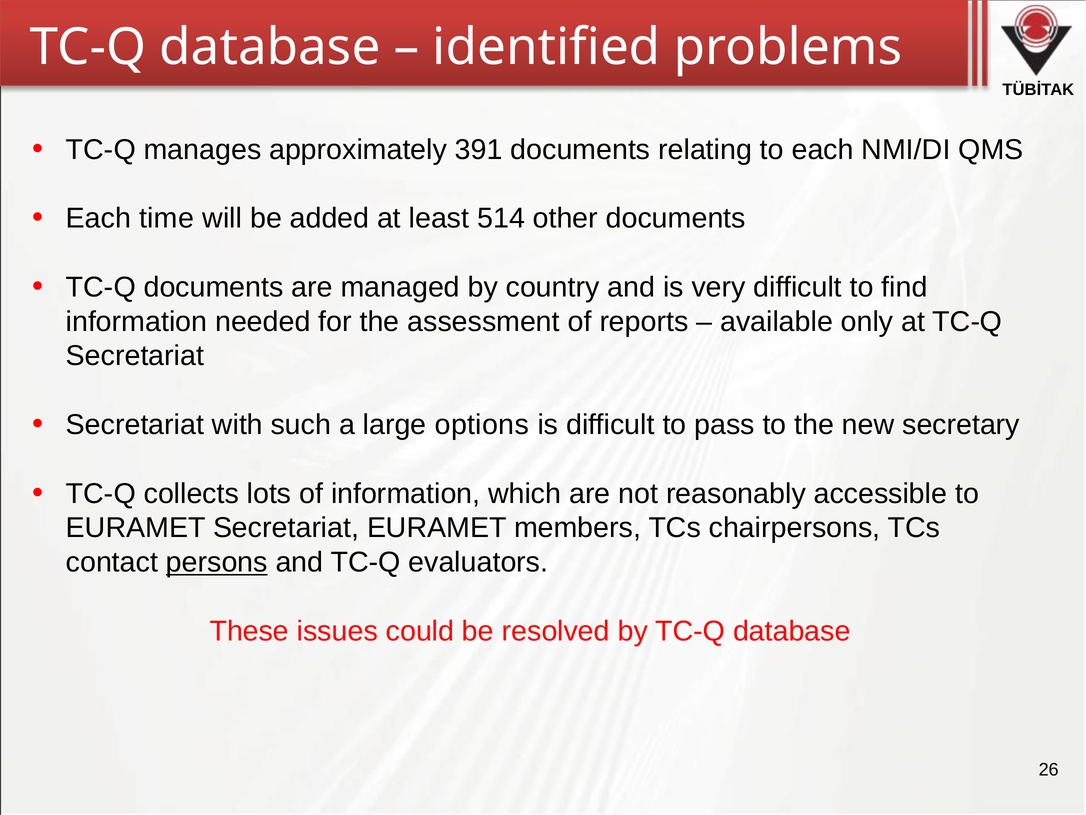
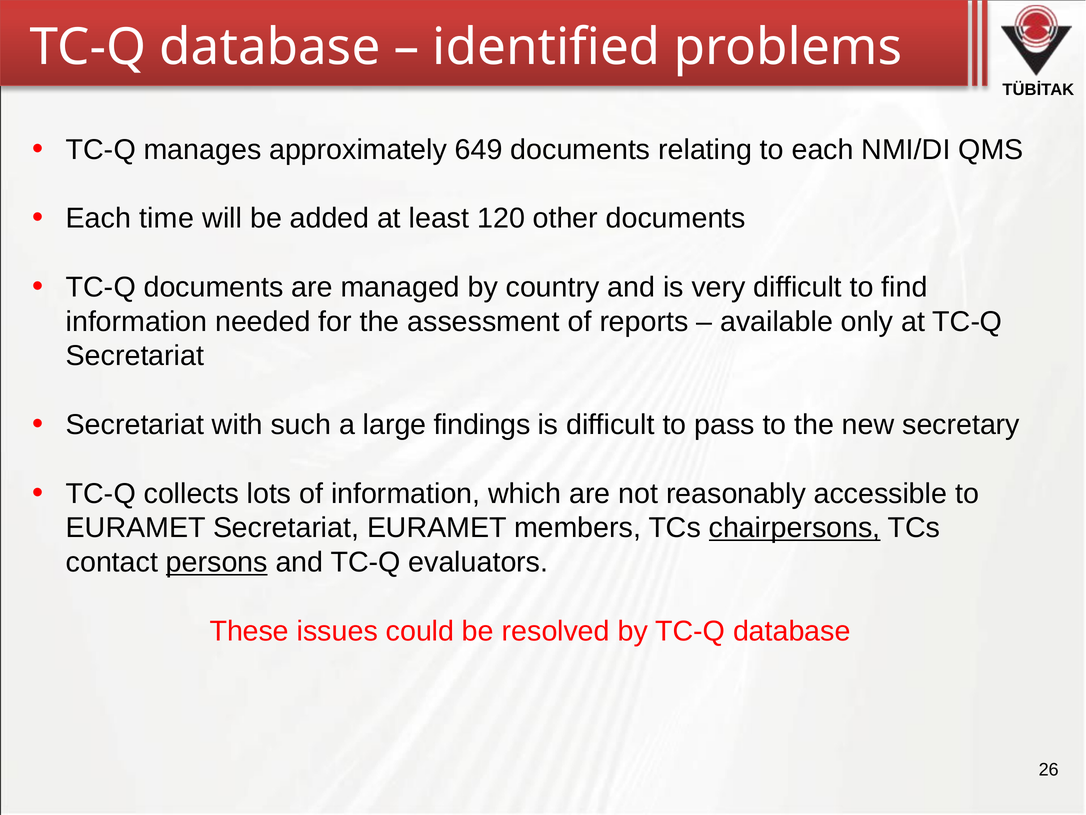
391: 391 -> 649 (479, 150)
514: 514 -> 120 (501, 218)
options: options -> findings (482, 425)
chairpersons underline: none -> present (795, 528)
